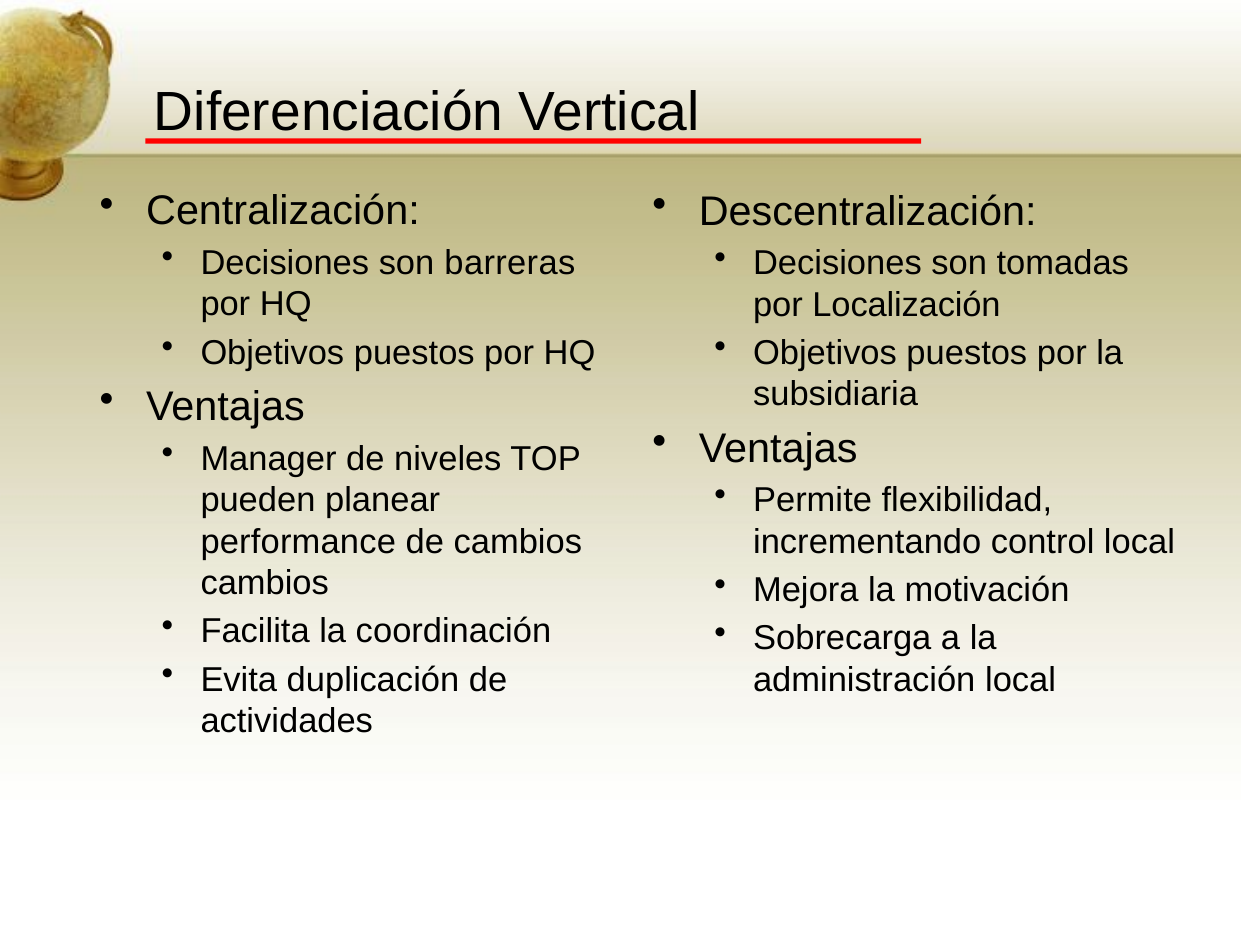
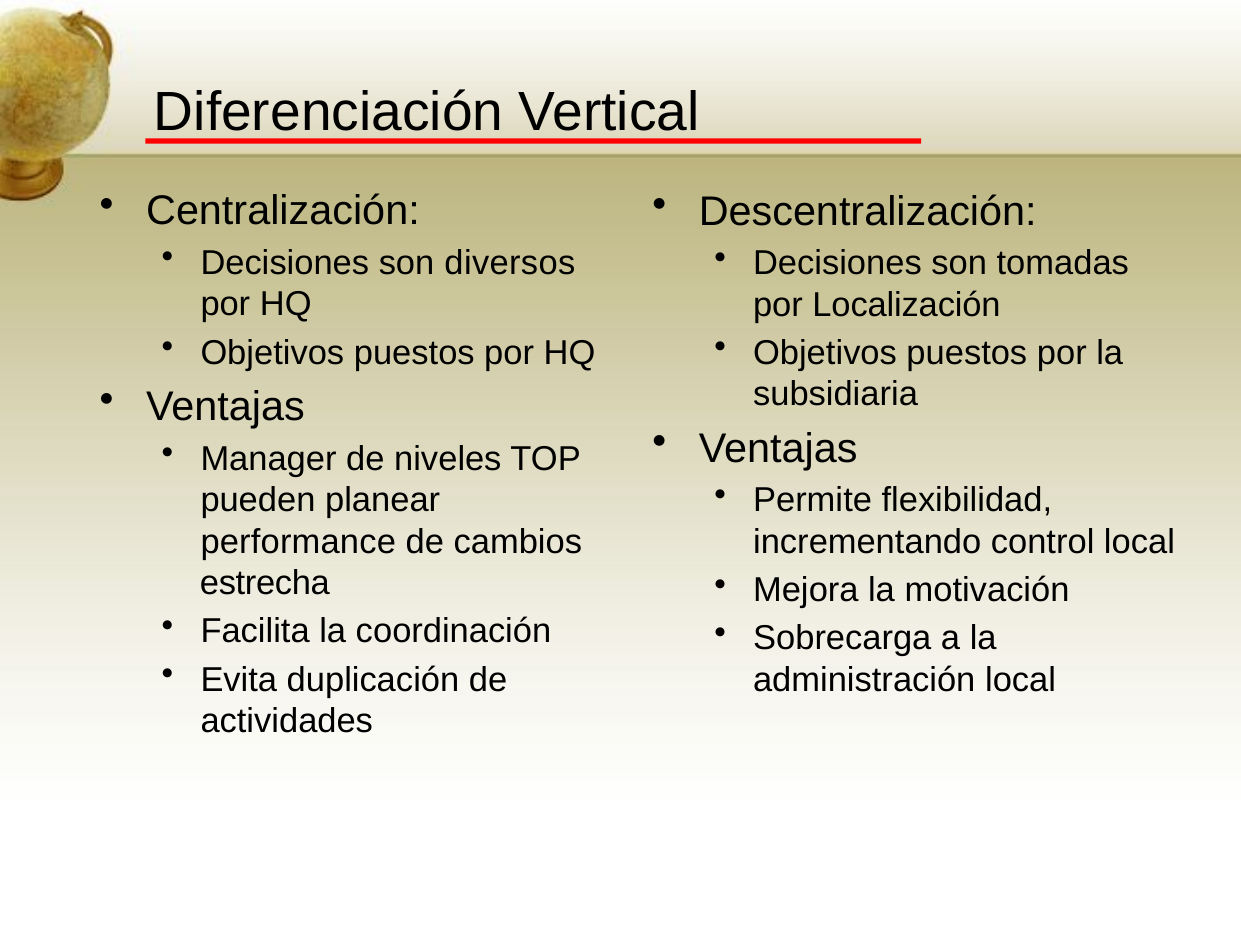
barreras: barreras -> diversos (510, 263)
cambios: cambios -> estrecha (265, 583)
